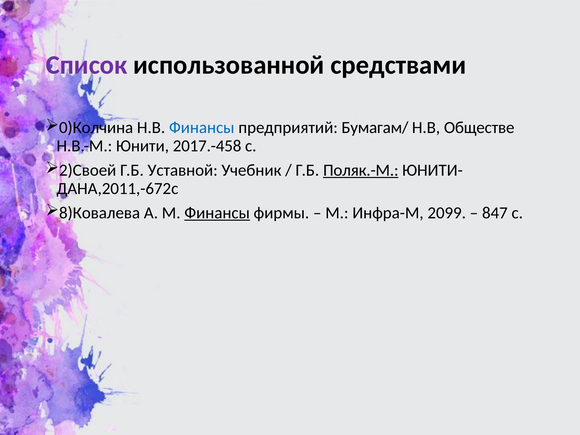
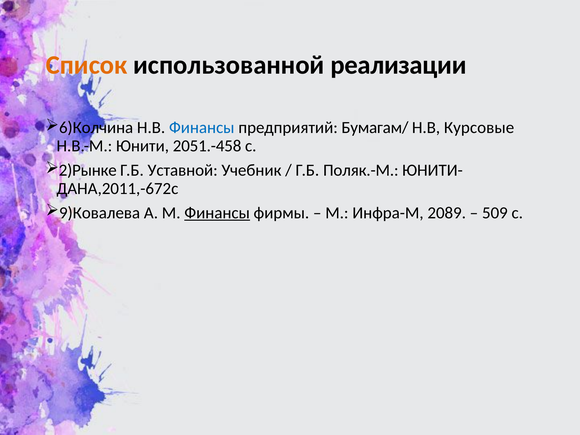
Список colour: purple -> orange (86, 65)
средствами: средствами -> реализации (398, 65)
0)Колчина: 0)Колчина -> 6)Колчина (96, 128)
Обществе: Обществе -> Курсовые (479, 128)
2017.-458: 2017.-458 -> 2051.-458 (207, 146)
2)Своей: 2)Своей -> 2)Рынке (88, 170)
Поляк.-М underline: present -> none (361, 170)
8)Ковалева: 8)Ковалева -> 9)Ковалева (100, 213)
2099: 2099 -> 2089 (447, 213)
847: 847 -> 509 (495, 213)
